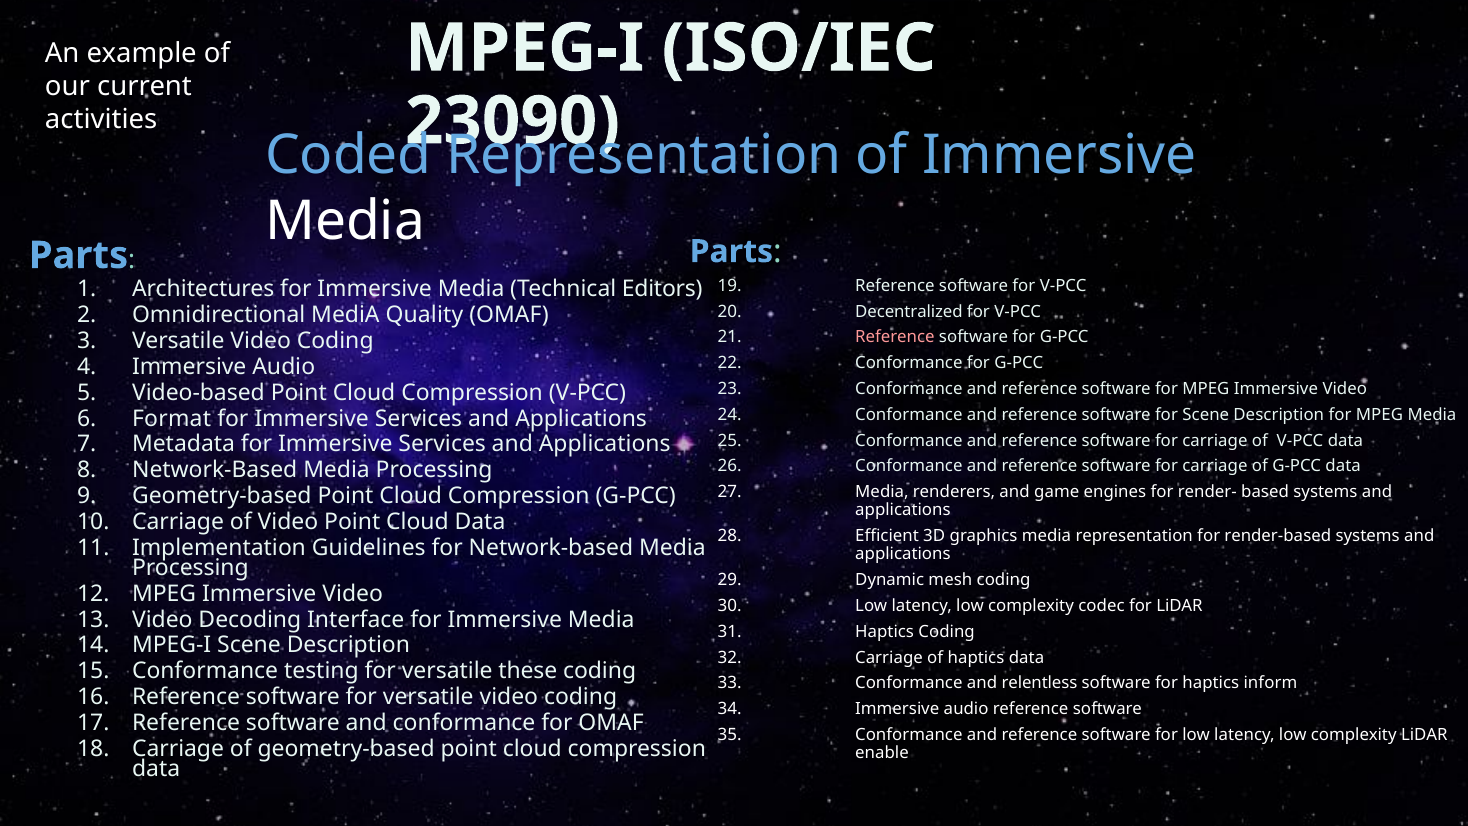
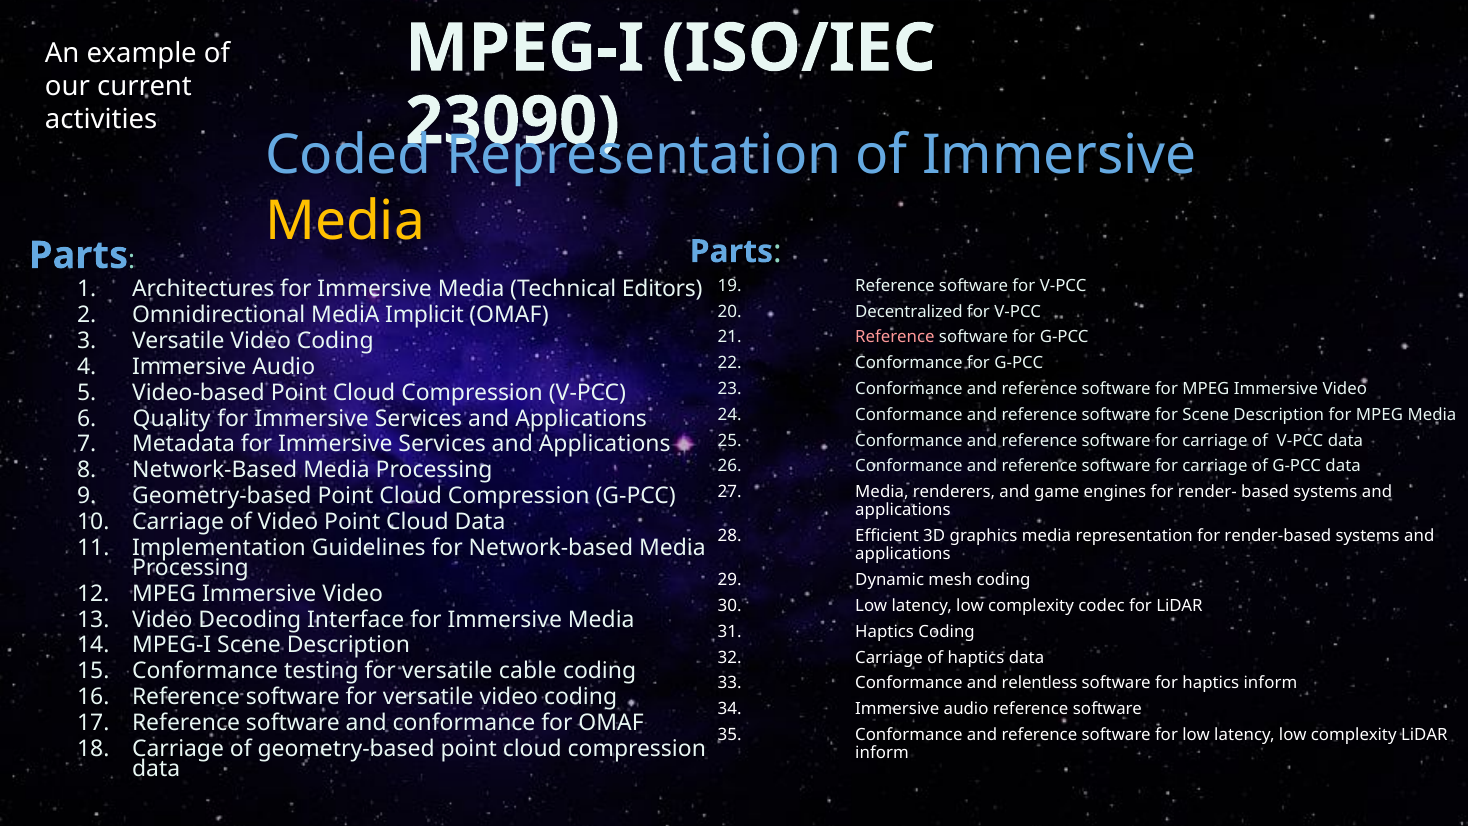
Media colour: white -> yellow (345, 221)
Quality: Quality -> Implicit (425, 315)
Format: Format -> Quality (172, 418)
these: these -> cable (528, 671)
enable: enable -> inform (882, 753)
